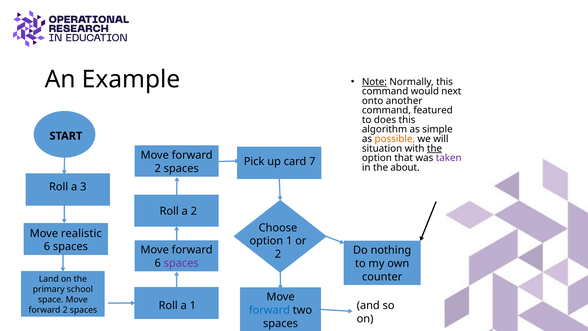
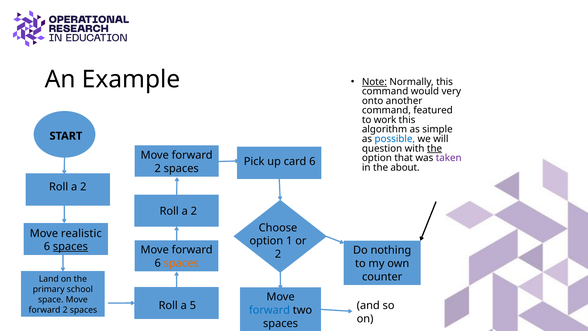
next: next -> very (451, 91)
does: does -> work (385, 120)
possible colour: orange -> blue (395, 139)
situation: situation -> question (382, 148)
card 7: 7 -> 6 (312, 162)
3: 3 -> 2 (83, 187)
spaces underline: none -> present (70, 246)
spaces colour: purple -> orange (181, 263)
a 1: 1 -> 5 (193, 305)
